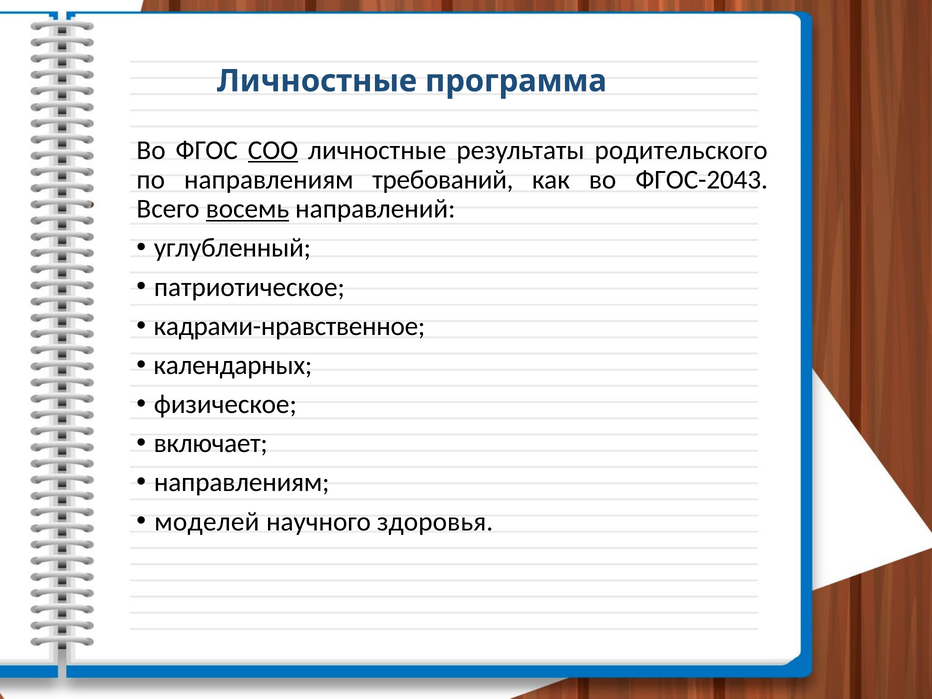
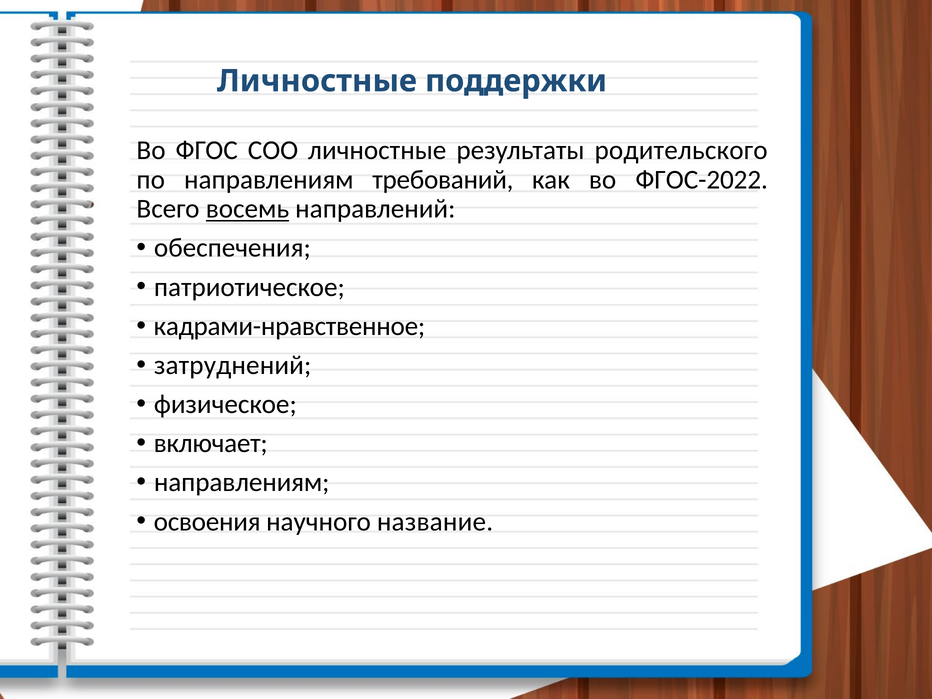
программа: программа -> поддержки (516, 81)
СОО underline: present -> none (273, 150)
ФГОС-2043: ФГОС-2043 -> ФГОС-2022 (702, 180)
углубленный: углубленный -> обеспечения (232, 248)
календарных: календарных -> затруднений (233, 365)
моделей: моделей -> освоения (207, 522)
здоровья: здоровья -> название (435, 522)
